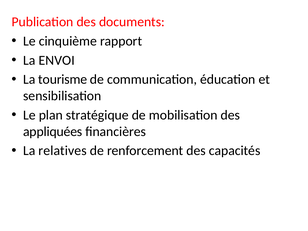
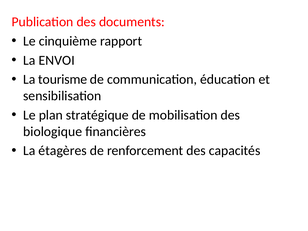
appliquées: appliquées -> biologique (53, 132)
relatives: relatives -> étagères (63, 151)
